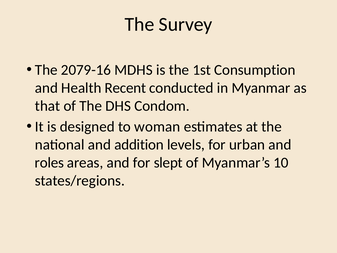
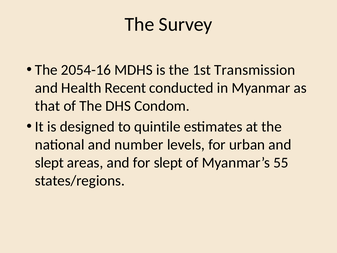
2079-16: 2079-16 -> 2054-16 (86, 70)
Consumption: Consumption -> Transmission (255, 70)
woman: woman -> quintile (157, 127)
addition: addition -> number (139, 145)
roles: roles -> slept (49, 163)
10: 10 -> 55 (281, 163)
